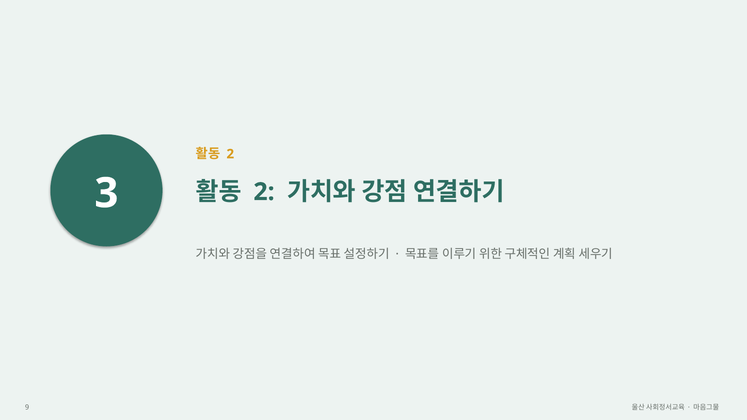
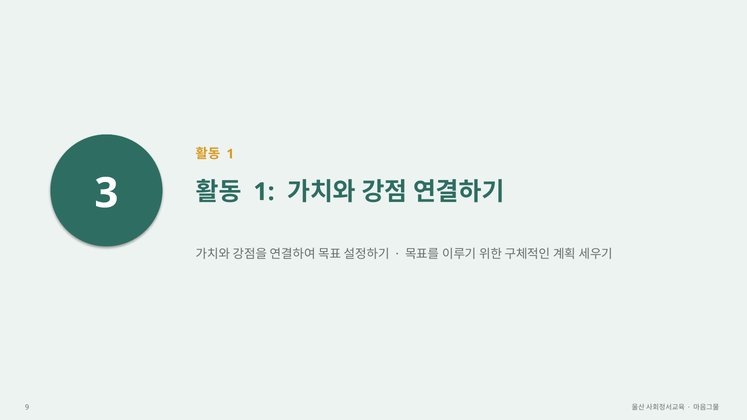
2: 2 -> 1 (230, 154)
2: 2 -> 1 (264, 192)
